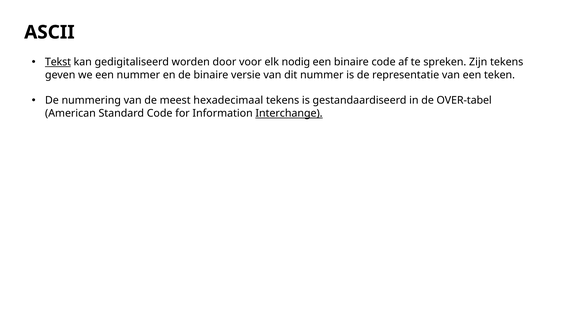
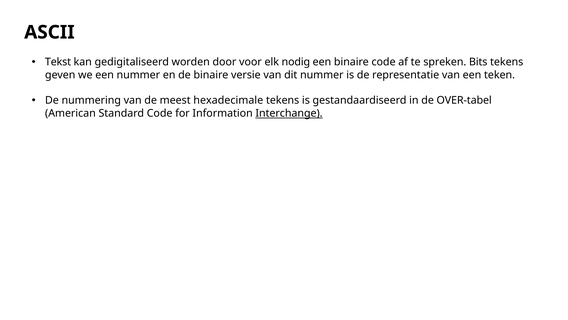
Tekst underline: present -> none (58, 62)
Zijn: Zijn -> Bits (478, 62)
hexadecimaal: hexadecimaal -> hexadecimale (228, 100)
